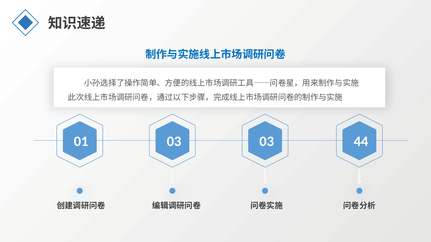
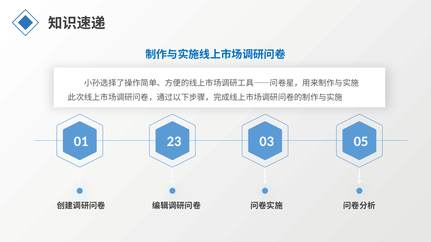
01 03: 03 -> 23 (174, 142)
44: 44 -> 05 (361, 142)
